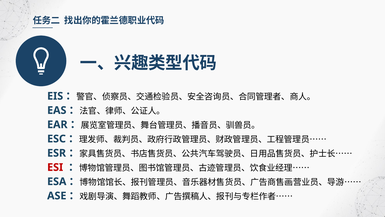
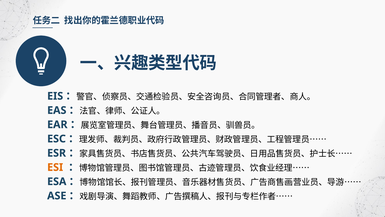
ESI colour: red -> orange (55, 167)
